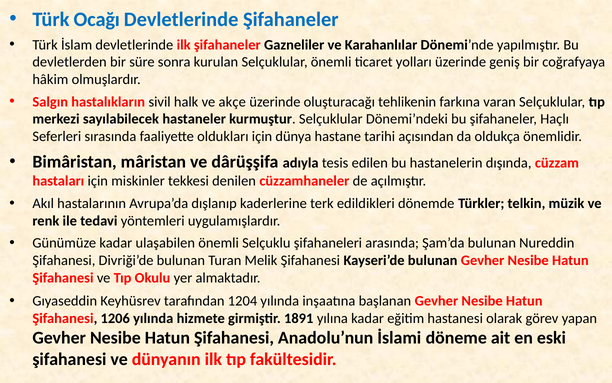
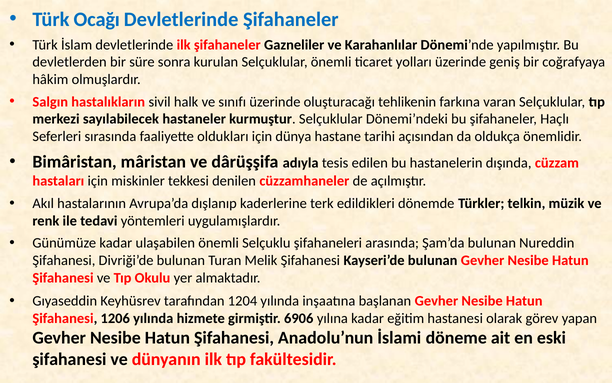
akçe: akçe -> sınıfı (232, 102)
1891: 1891 -> 6906 (299, 318)
